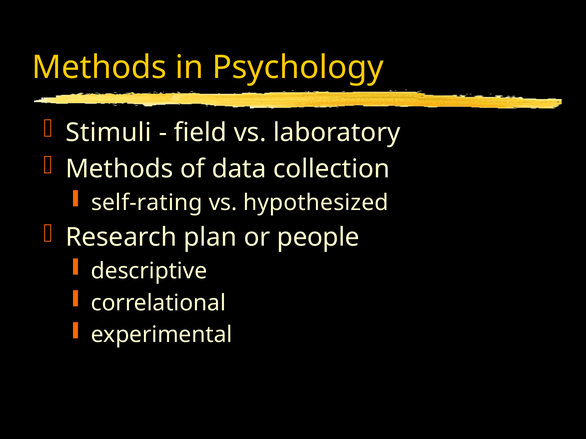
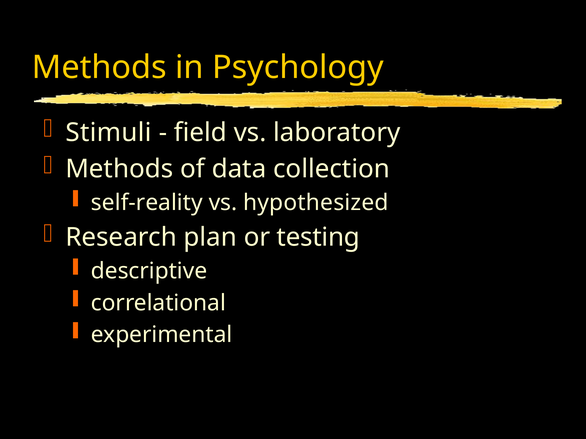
self-rating: self-rating -> self-reality (147, 203)
people: people -> testing (318, 238)
